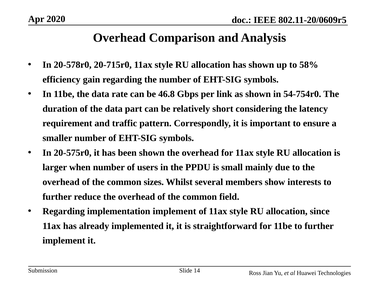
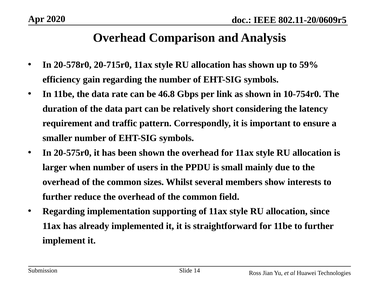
58%: 58% -> 59% (309, 65)
54-754r0: 54-754r0 -> 10-754r0 (302, 94)
implementation implement: implement -> supporting (175, 211)
